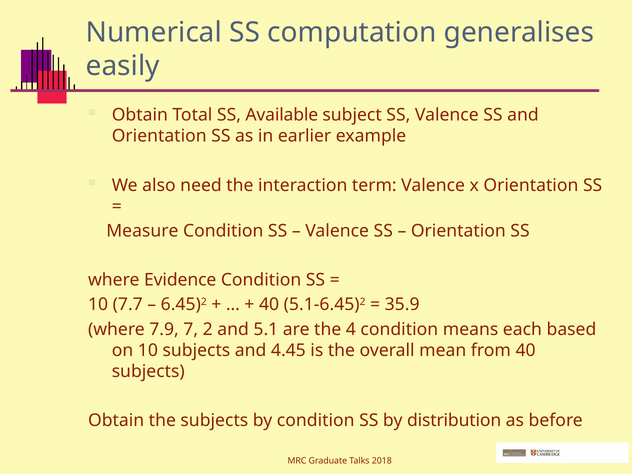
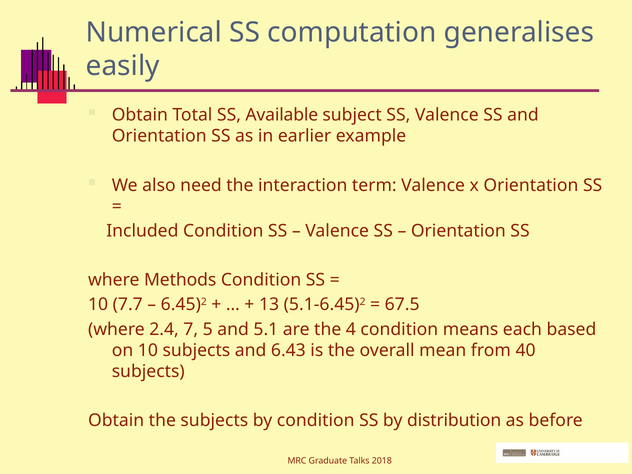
Measure: Measure -> Included (142, 231)
Evidence: Evidence -> Methods (180, 280)
40: 40 -> 13 (269, 305)
35.9: 35.9 -> 67.5 (402, 305)
7.9: 7.9 -> 2.4 (164, 329)
2: 2 -> 5 (208, 329)
4.45: 4.45 -> 6.43 (288, 350)
